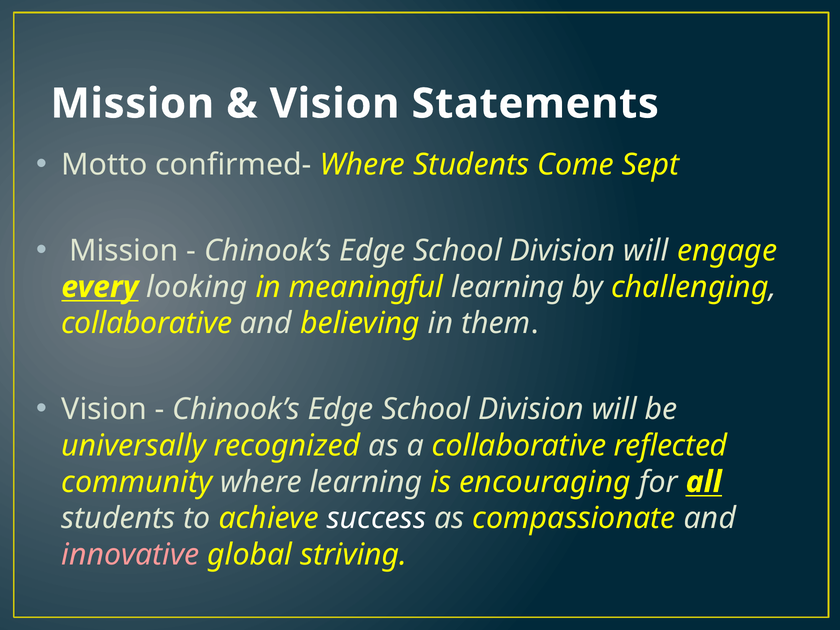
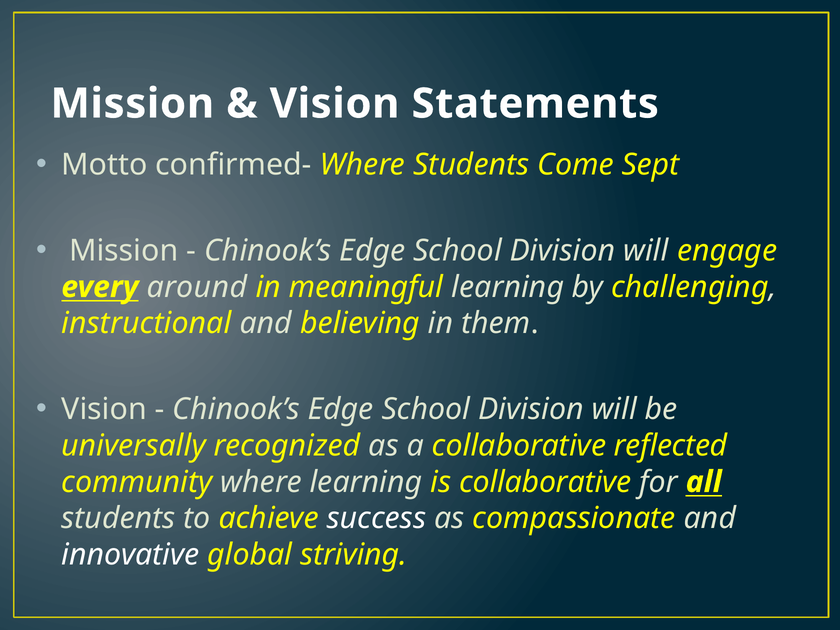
looking: looking -> around (197, 287)
collaborative: collaborative -> instructional (146, 323)
is encouraging: encouraging -> collaborative (545, 482)
innovative colour: pink -> white (130, 555)
